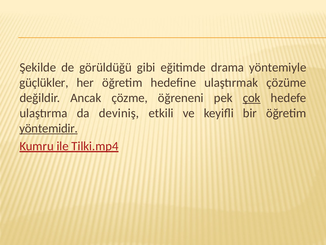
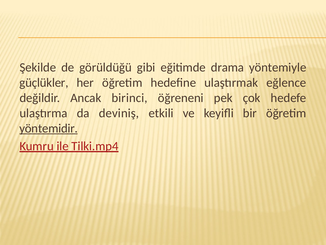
çözüme: çözüme -> eğlence (286, 83)
çözme: çözme -> birinci (130, 98)
çok underline: present -> none (252, 98)
